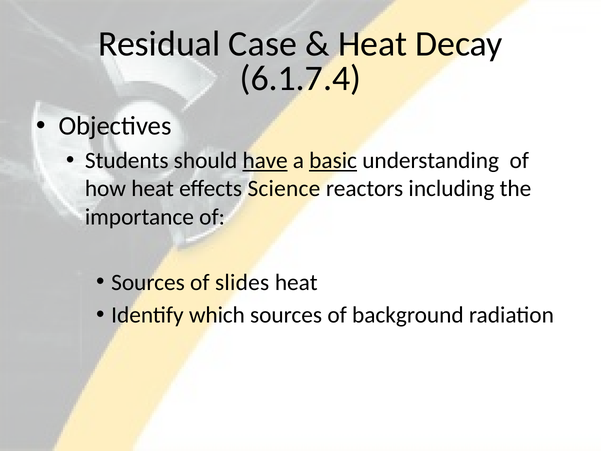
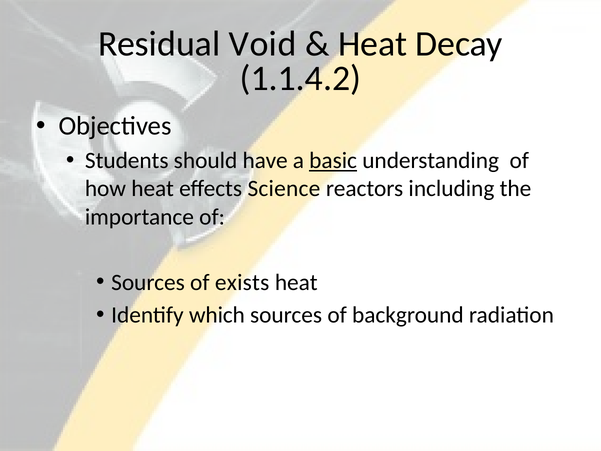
Case: Case -> Void (263, 44)
6.1.7.4: 6.1.7.4 -> 1.1.4.2 (300, 78)
have underline: present -> none (265, 161)
slides: slides -> exists (242, 282)
